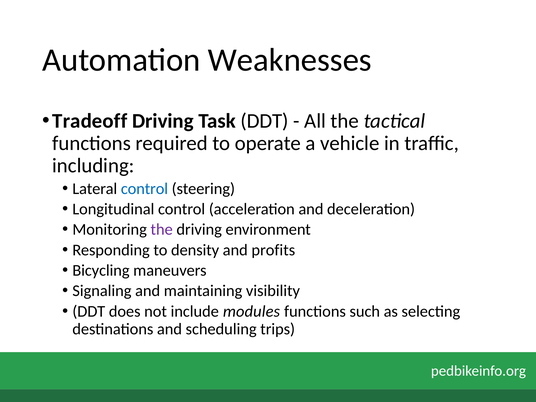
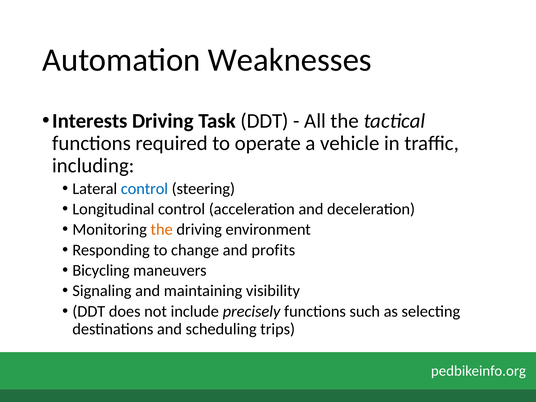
Tradeoff: Tradeoff -> Interests (90, 121)
the colour: purple -> orange (162, 230)
density: density -> change (195, 250)
modules: modules -> precisely (252, 311)
